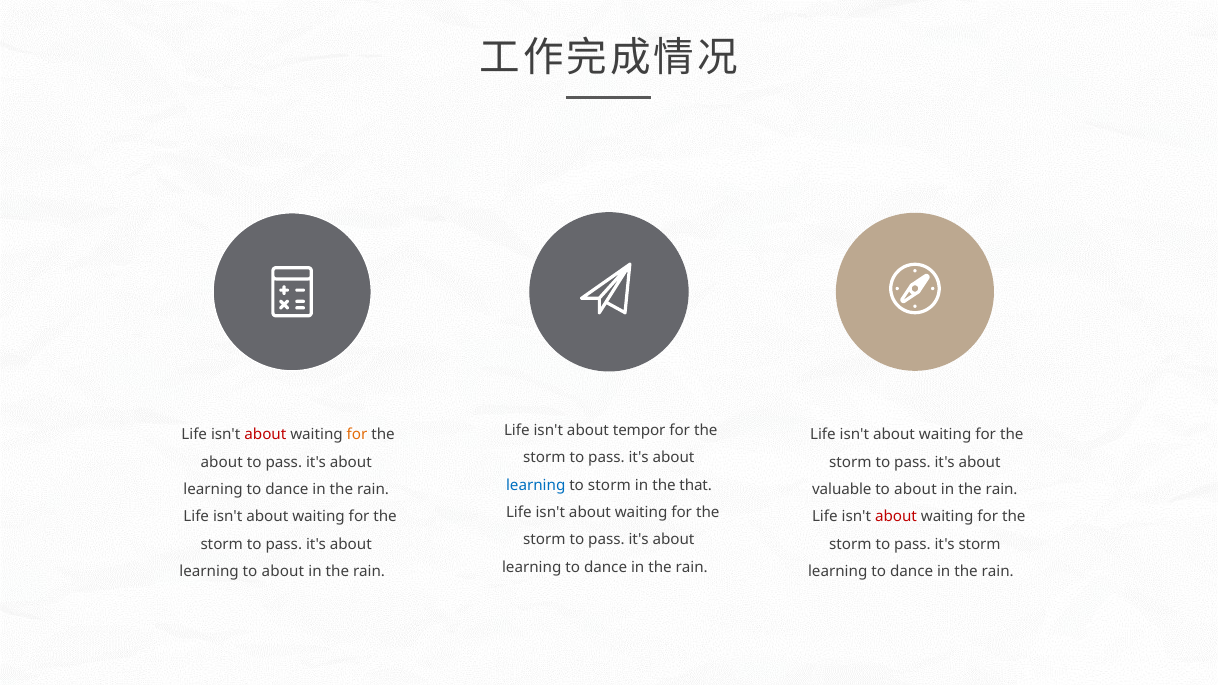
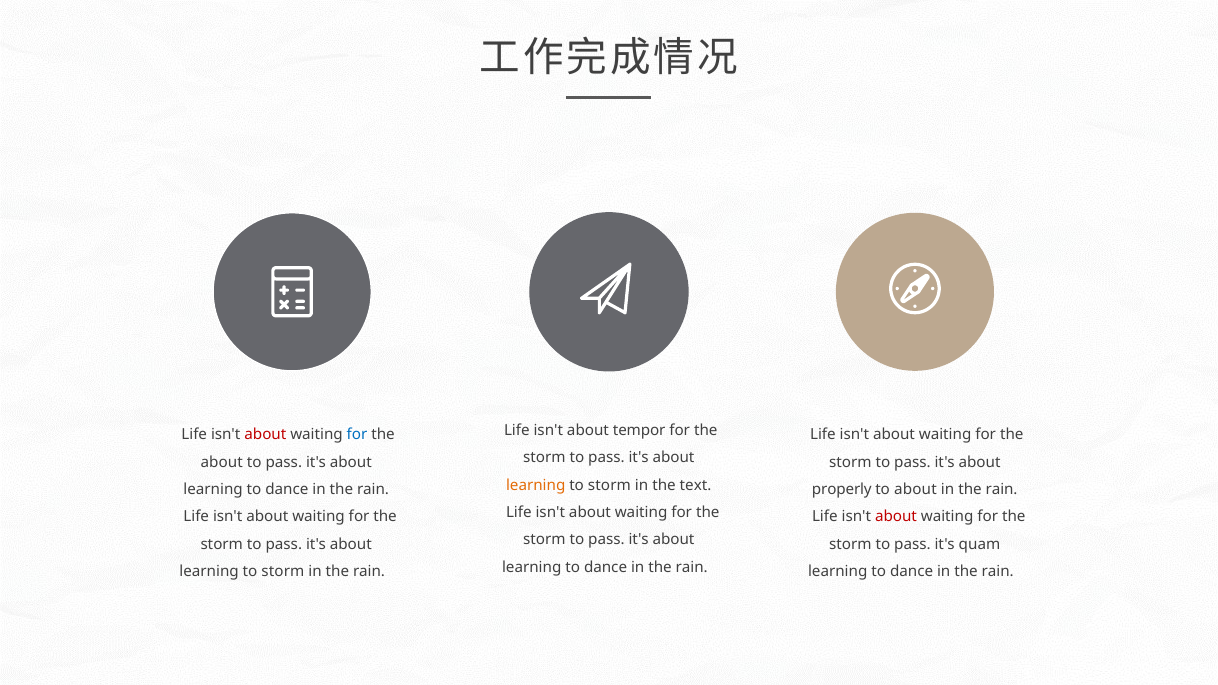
for colour: orange -> blue (357, 435)
learning colour: blue -> orange (536, 485)
that: that -> text (696, 485)
valuable: valuable -> properly (842, 490)
it's storm: storm -> quam (979, 544)
about: about -> storm (283, 572)
